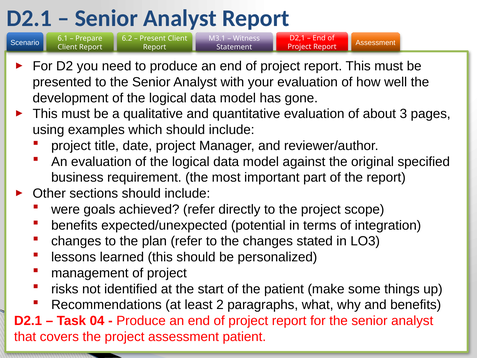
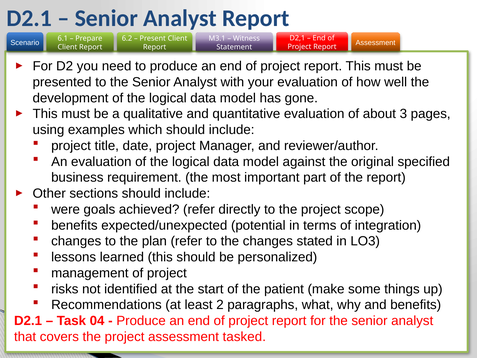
assessment patient: patient -> tasked (244, 337)
